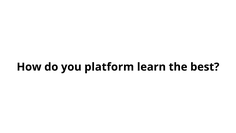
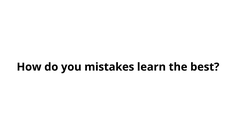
platform: platform -> mistakes (109, 67)
